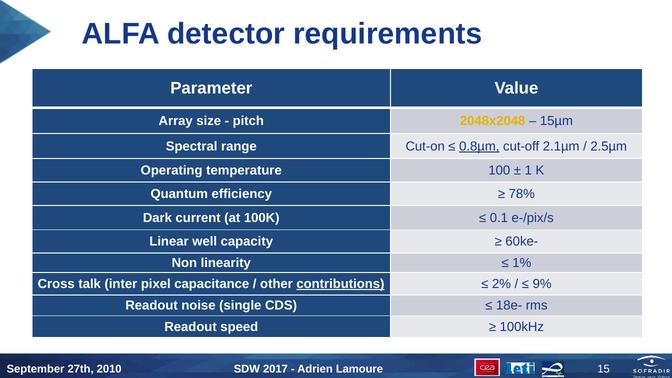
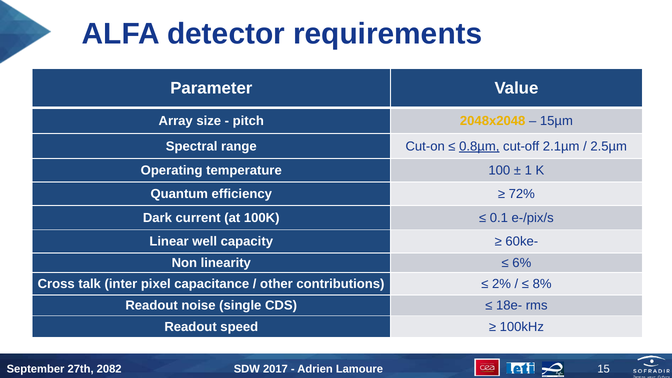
78%: 78% -> 72% (522, 194)
1%: 1% -> 6% (522, 263)
contributions underline: present -> none (340, 284)
9%: 9% -> 8% (542, 284)
2010: 2010 -> 2082 (109, 369)
